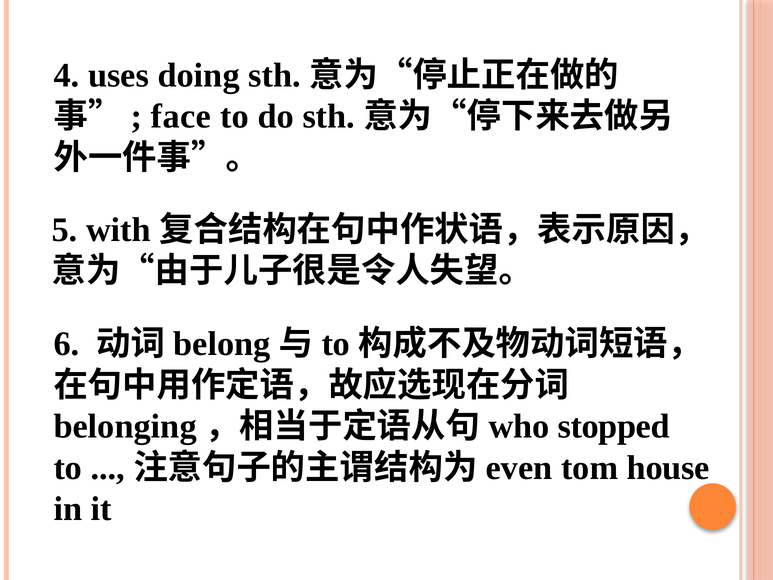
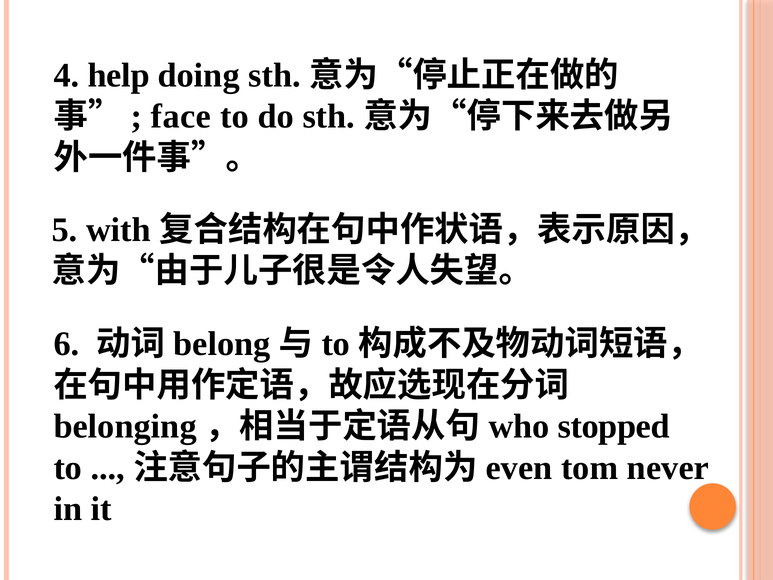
uses: uses -> help (119, 75)
house: house -> never (668, 468)
